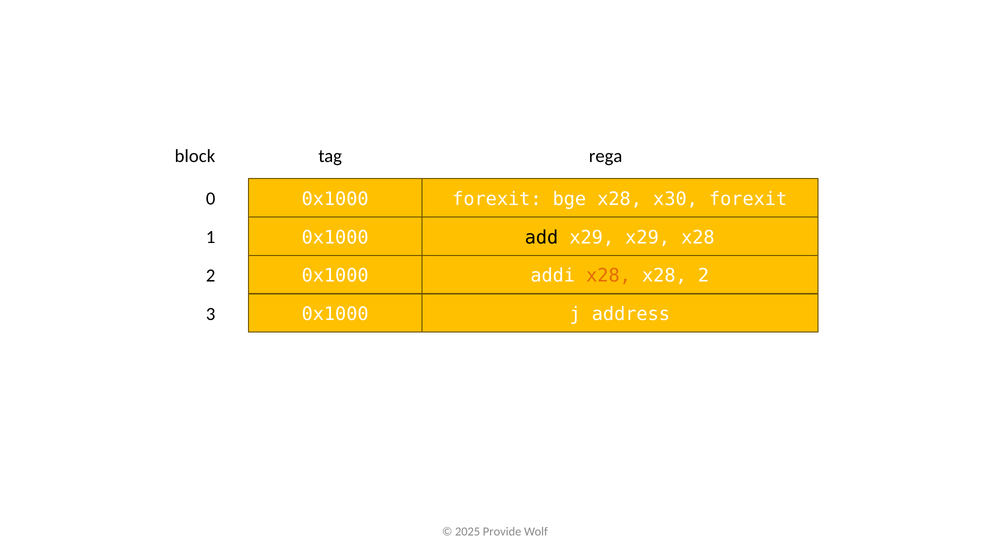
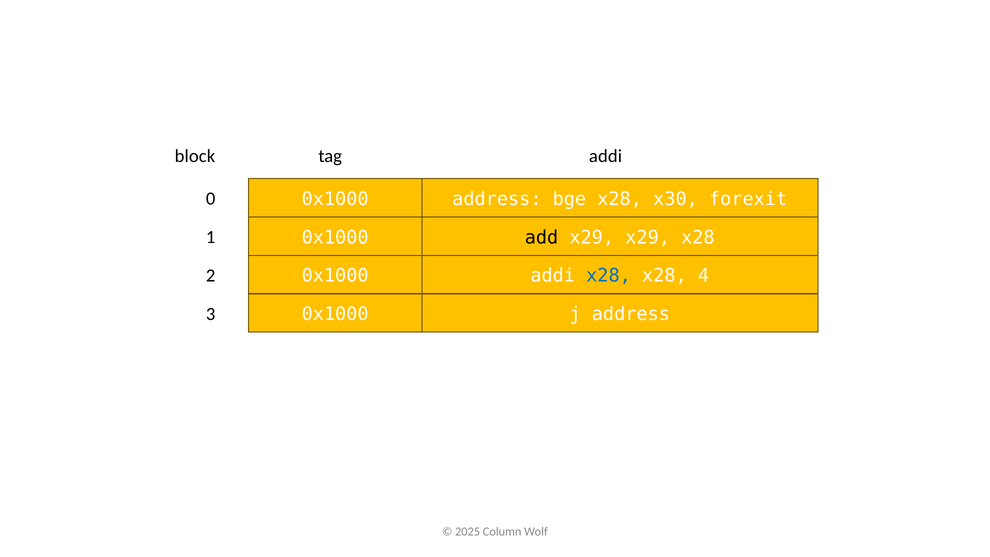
rega: rega -> addi (606, 156)
forexit: forexit -> address (497, 199)
x28 colour: orange -> blue (609, 276)
x28 2: 2 -> 4 (703, 276)
Provide: Provide -> Column (502, 532)
